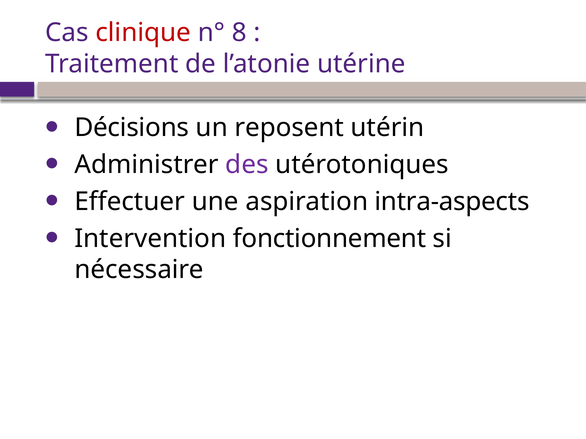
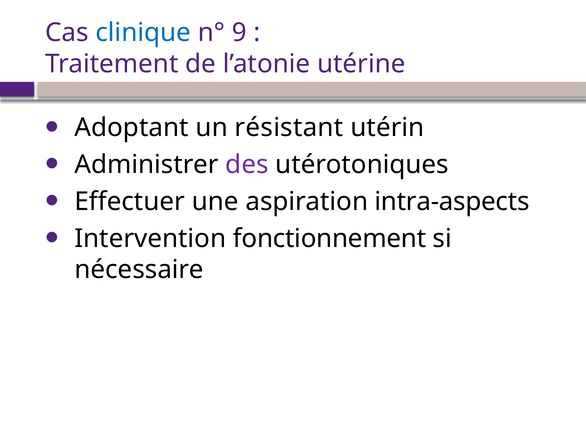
clinique colour: red -> blue (143, 33)
8: 8 -> 9 (239, 33)
Décisions: Décisions -> Adoptant (132, 128)
reposent: reposent -> résistant (289, 128)
